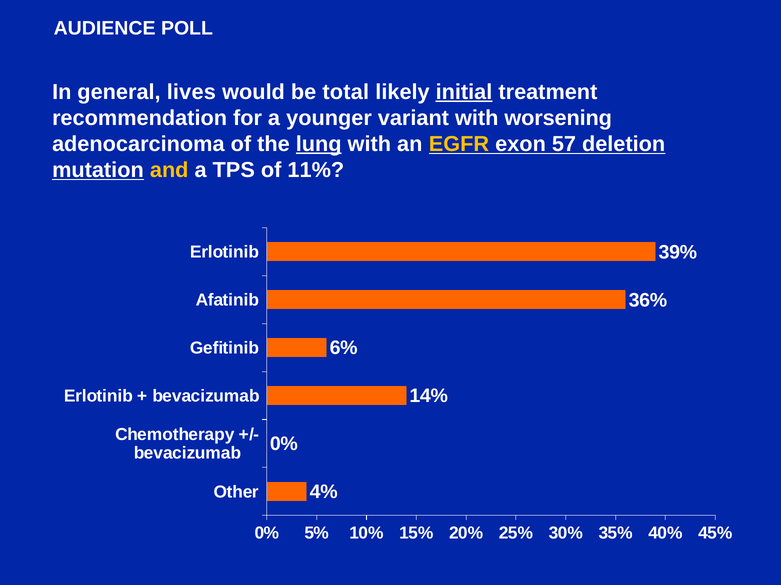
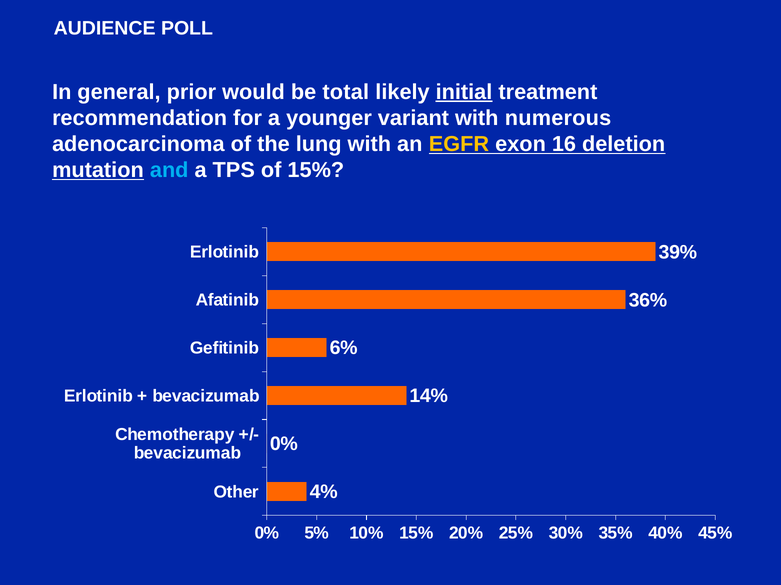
lives: lives -> prior (191, 92)
worsening: worsening -> numerous (558, 118)
lung underline: present -> none (319, 144)
57: 57 -> 16 (564, 144)
and colour: yellow -> light blue (169, 170)
of 11%: 11% -> 15% (316, 170)
